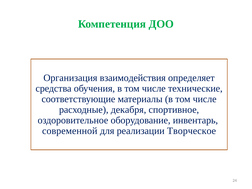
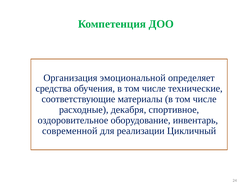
взаимодействия: взаимодействия -> эмоциональной (133, 78)
Творческое: Творческое -> Цикличный (192, 131)
